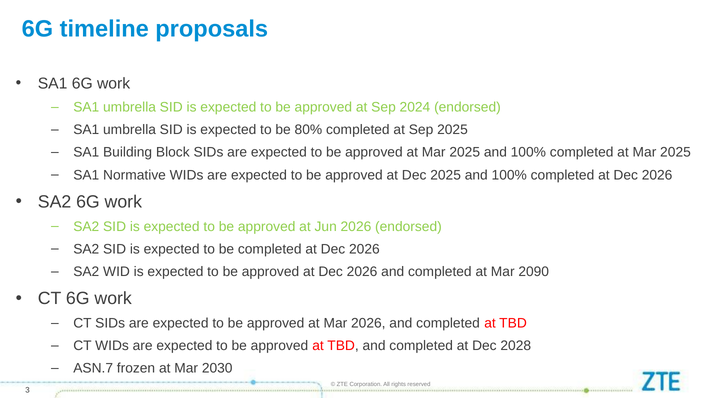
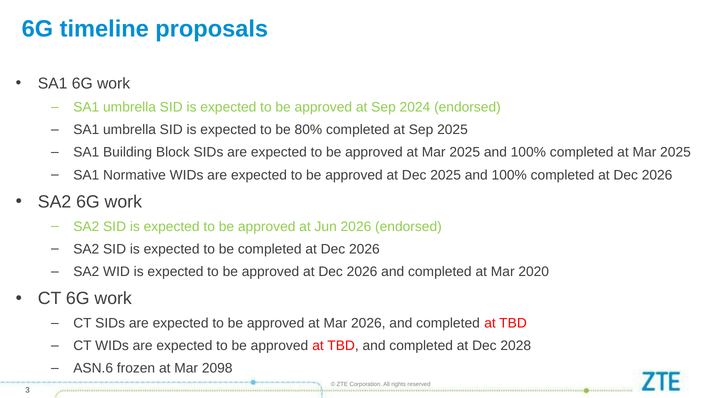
2090: 2090 -> 2020 (534, 272)
ASN.7: ASN.7 -> ASN.6 (93, 369)
2030: 2030 -> 2098 (217, 369)
